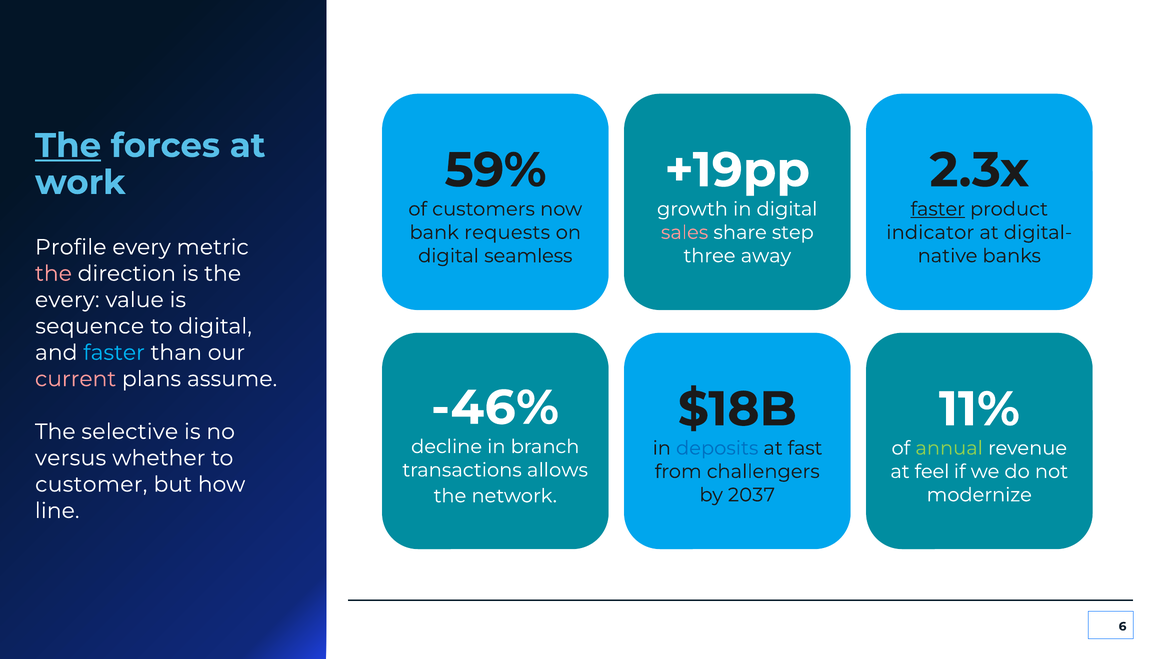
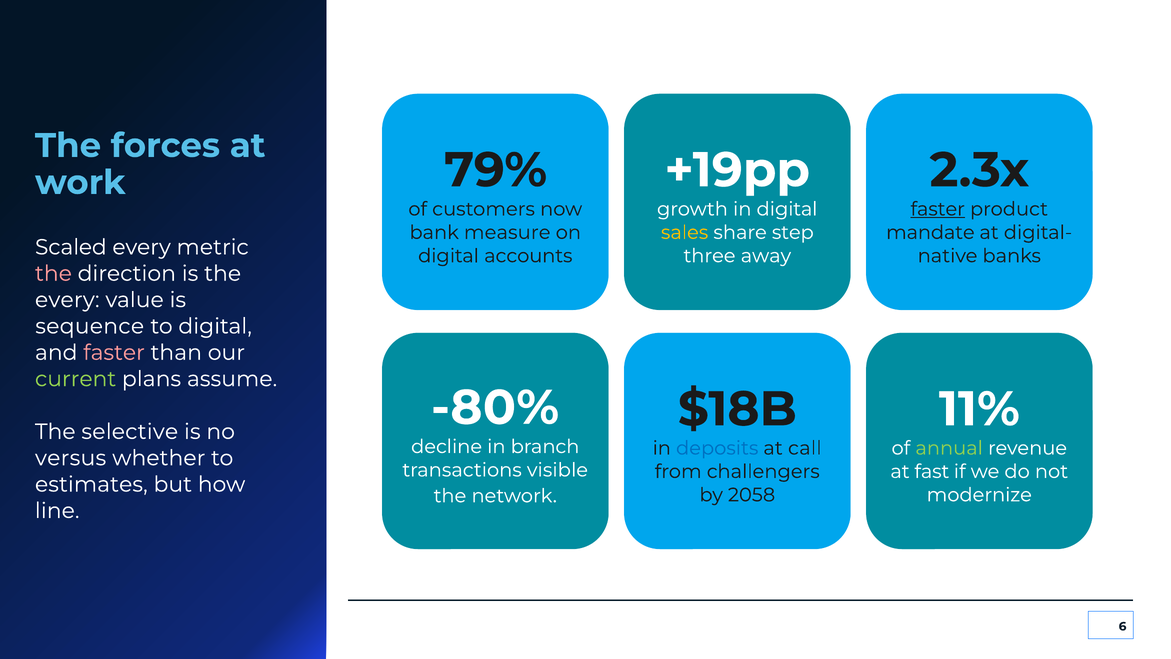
The underline: present -> none (68, 146)
59%: 59% -> 79% (496, 170)
requests: requests -> measure (507, 232)
sales colour: pink -> yellow (685, 232)
indicator: indicator -> mandate (930, 232)
Profile: Profile -> Scaled (71, 247)
seamless: seamless -> accounts (528, 256)
faster colour: light blue -> pink (114, 352)
current colour: pink -> light green (76, 379)
-46%: -46% -> -80% (495, 408)
fast: fast -> call (805, 448)
allows: allows -> visible (557, 470)
feel: feel -> fast (932, 471)
customer: customer -> estimates (91, 484)
2037: 2037 -> 2058 (752, 495)
